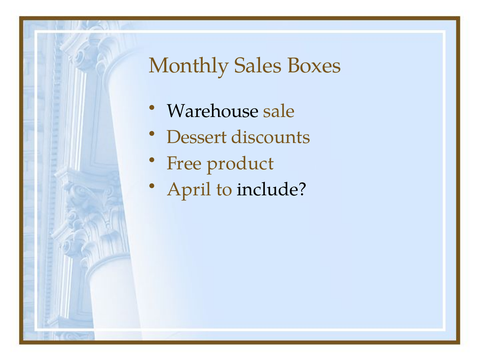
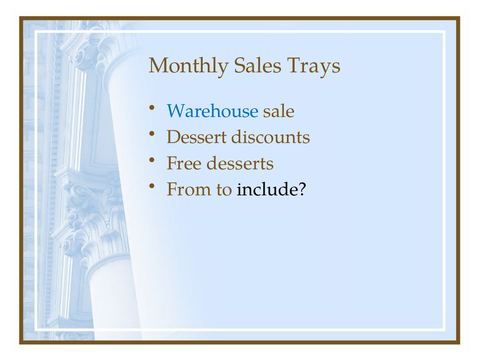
Boxes: Boxes -> Trays (314, 65)
Warehouse colour: black -> blue (213, 111)
product: product -> desserts (240, 163)
April: April -> From (189, 189)
